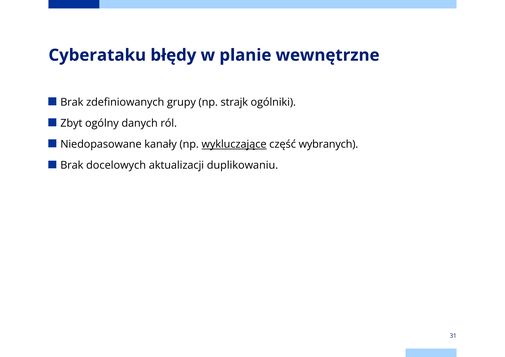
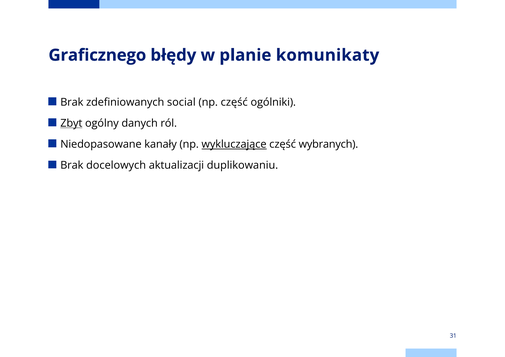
Cyberataku: Cyberataku -> Graficznego (97, 55)
wewnętrzne: wewnętrzne -> komunikaty (328, 55)
grupy: grupy -> social (181, 102)
np strajk: strajk -> część (234, 102)
Zbyt underline: none -> present (71, 123)
